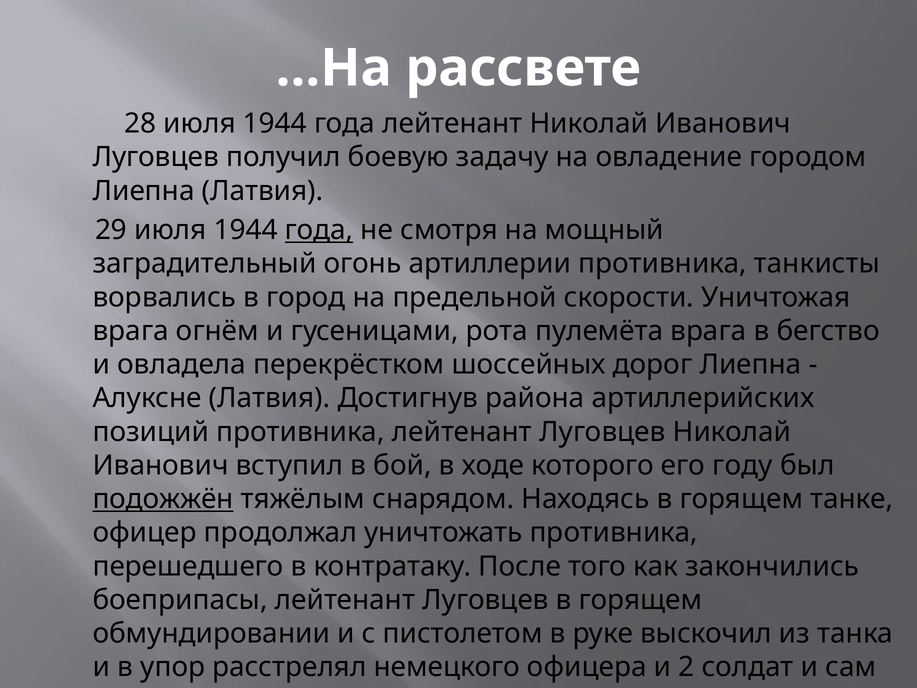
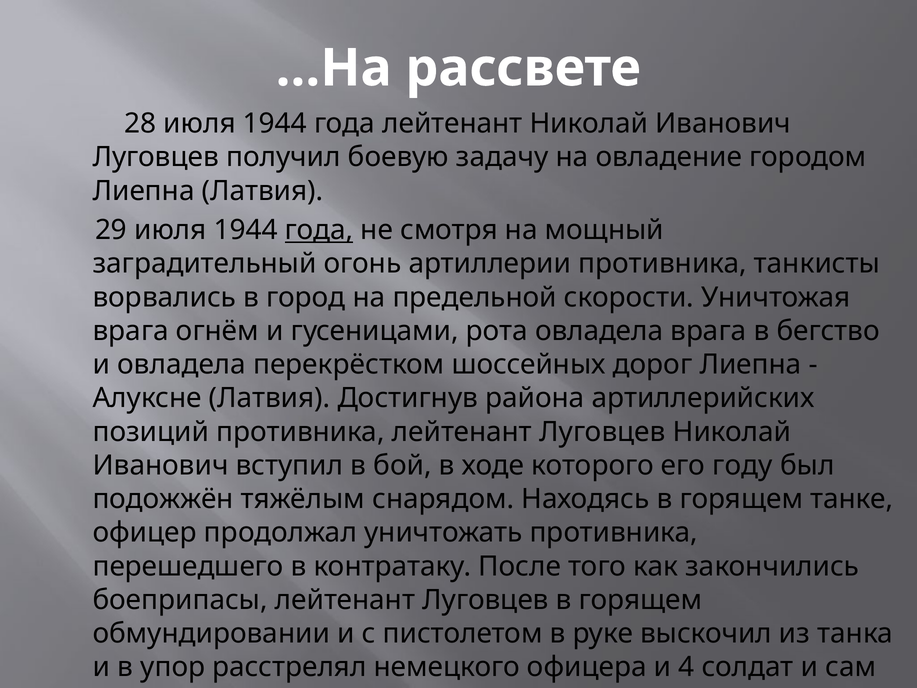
рота пулемёта: пулемёта -> овладела (599, 331)
подожжён underline: present -> none (163, 499)
2: 2 -> 4 (686, 667)
